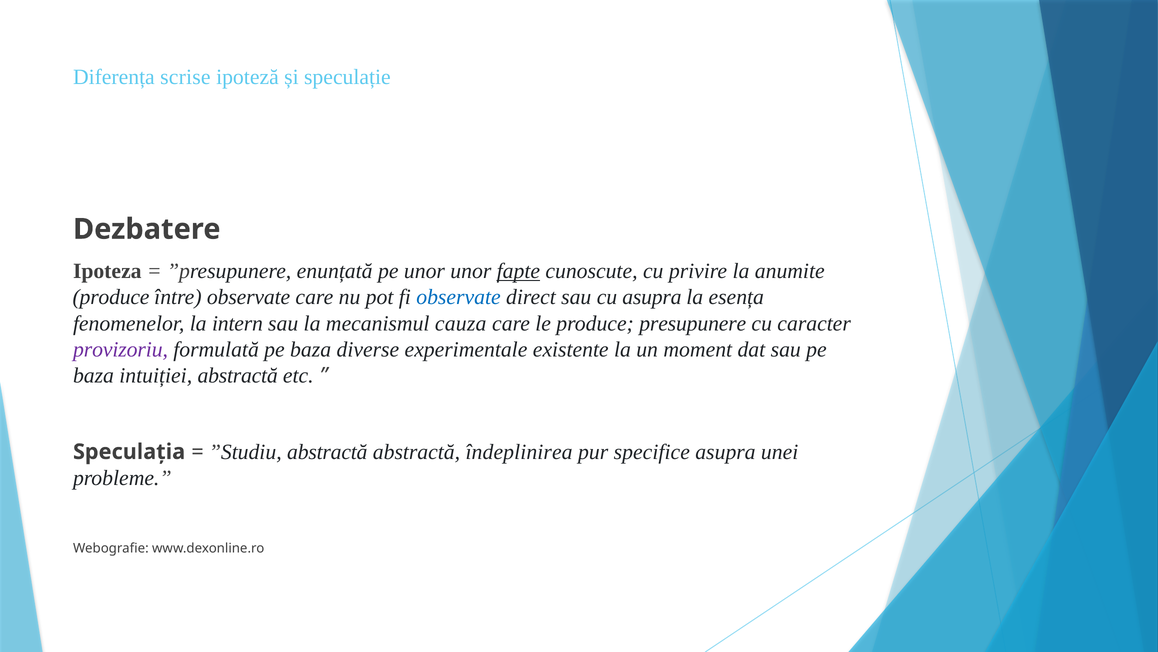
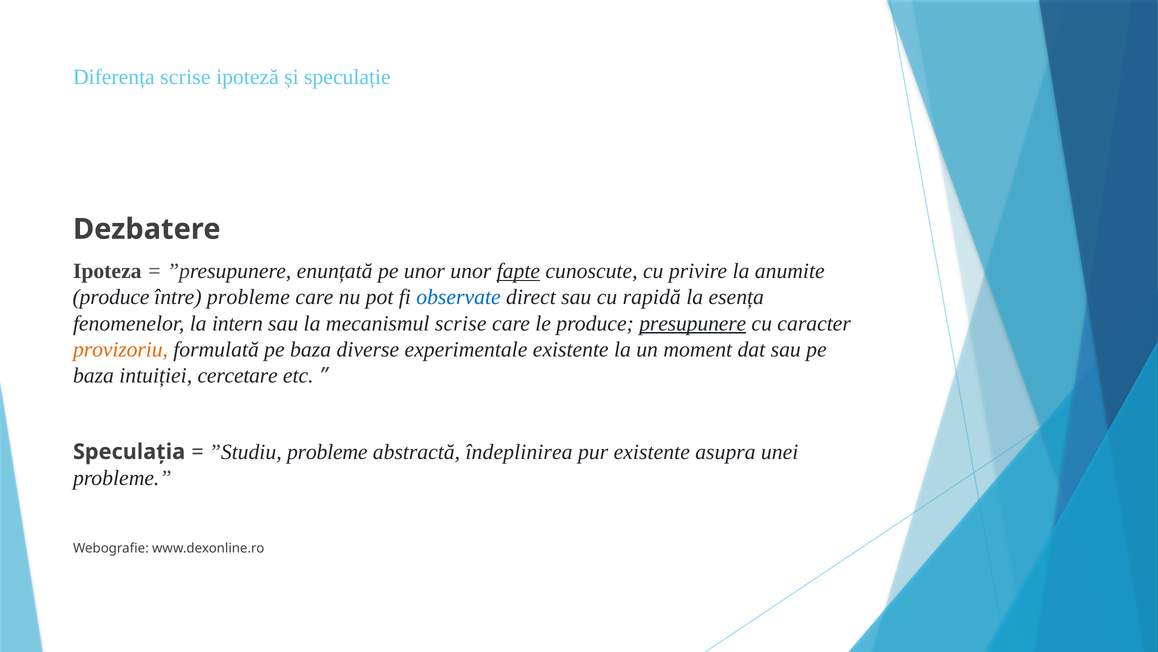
între observate: observate -> probleme (248, 297)
cu asupra: asupra -> rapidă (652, 297)
mecanismul cauza: cauza -> scrise (461, 323)
presupunere underline: none -> present (693, 323)
provizoriu colour: purple -> orange (120, 349)
intuiției abstractă: abstractă -> cercetare (238, 375)
”Studiu abstractă: abstractă -> probleme (327, 451)
pur specifice: specifice -> existente (652, 451)
